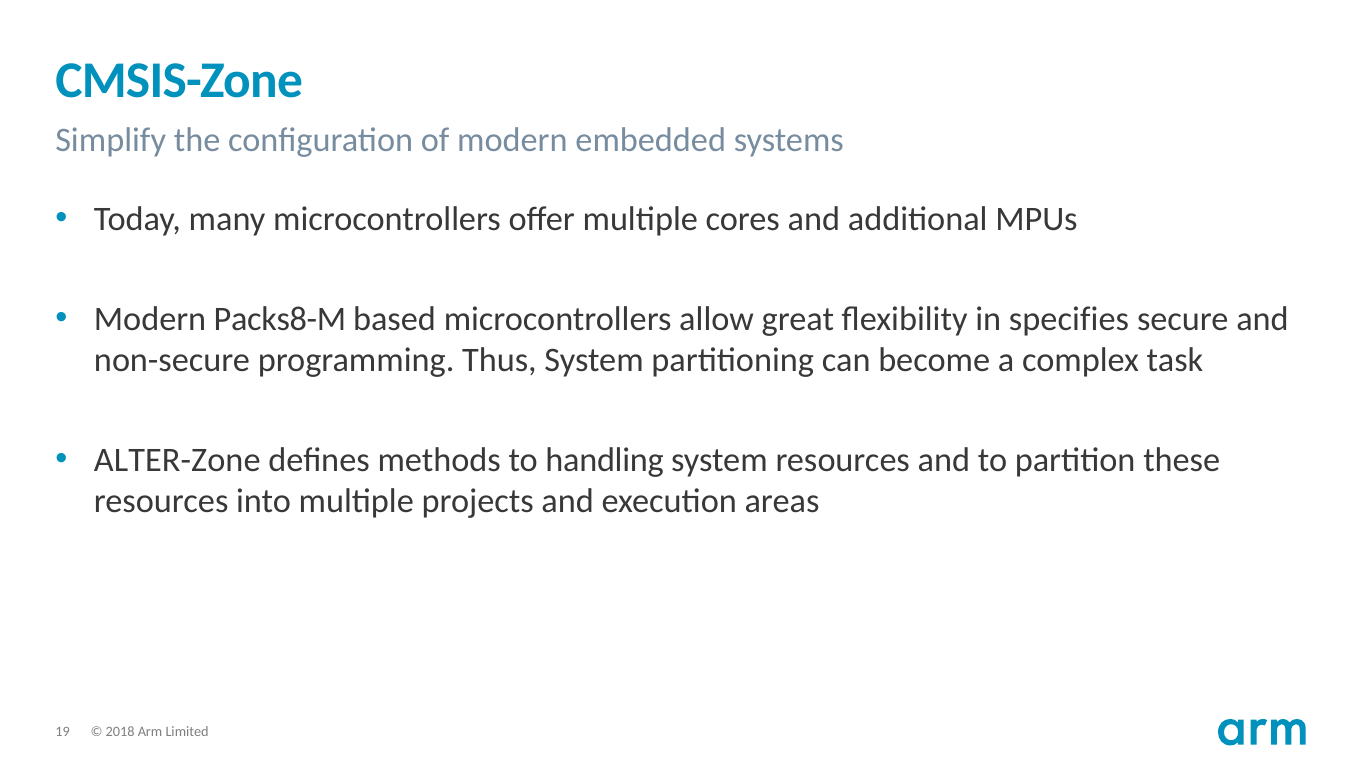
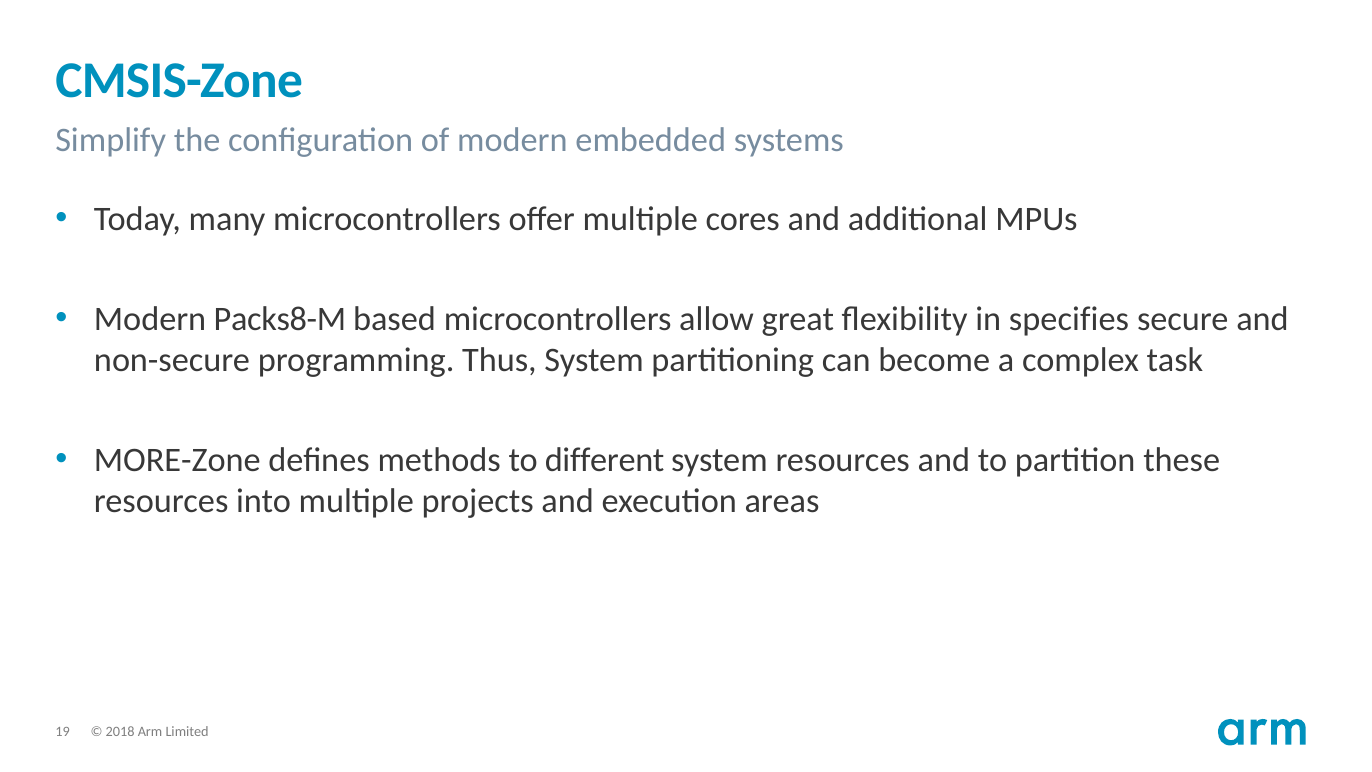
ALTER-Zone: ALTER-Zone -> MORE-Zone (177, 460)
handling: handling -> different (605, 460)
